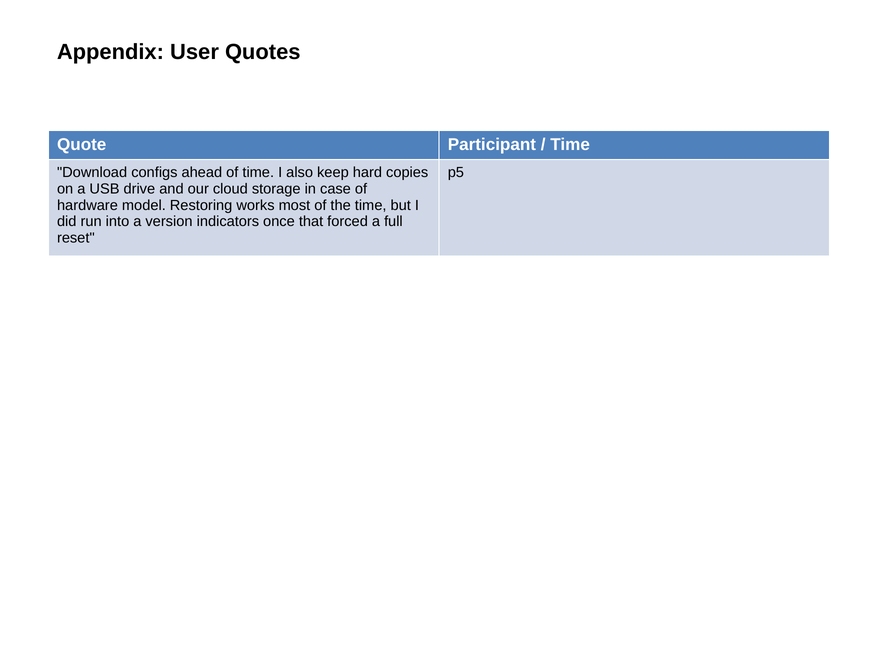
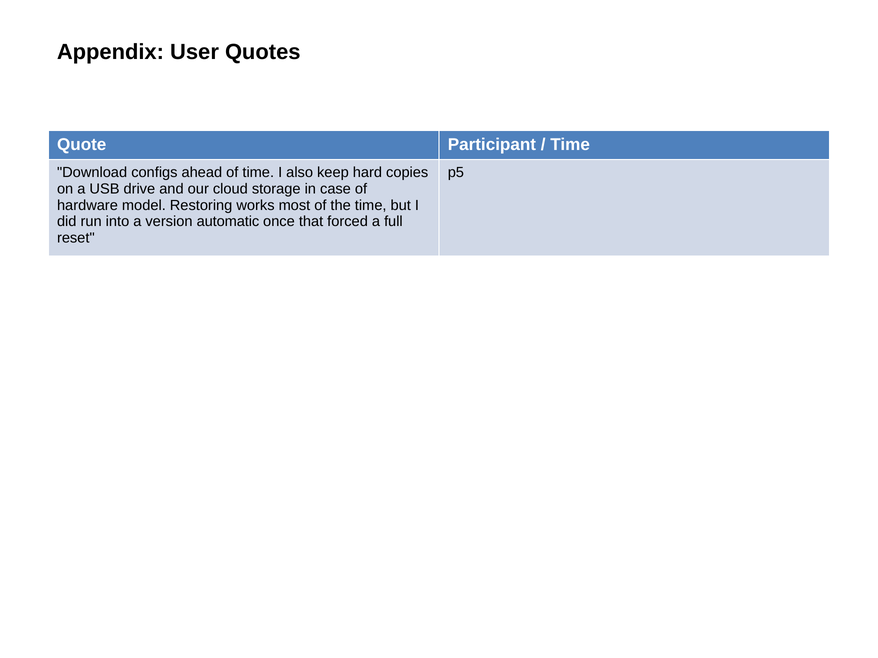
indicators: indicators -> automatic (228, 222)
